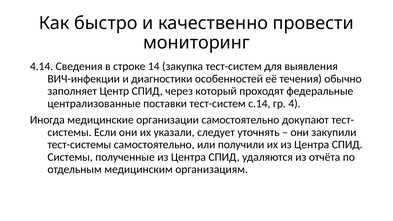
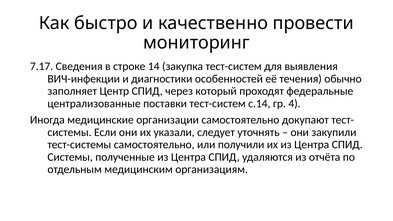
4.14: 4.14 -> 7.17 (42, 66)
